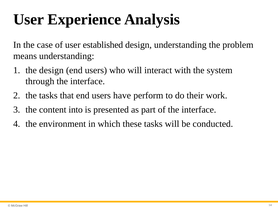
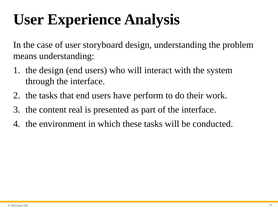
established: established -> storyboard (103, 45)
into: into -> real (76, 110)
